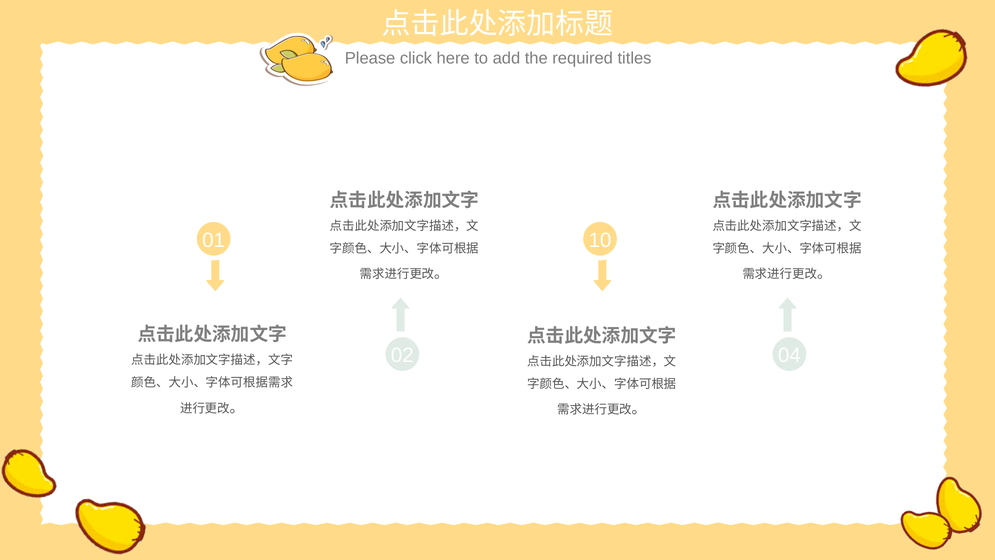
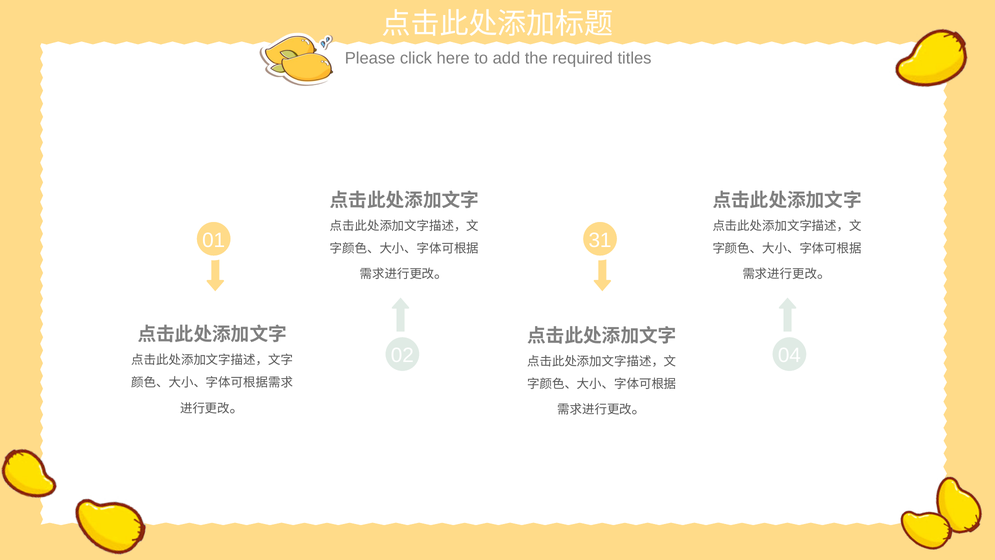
10: 10 -> 31 (600, 240)
